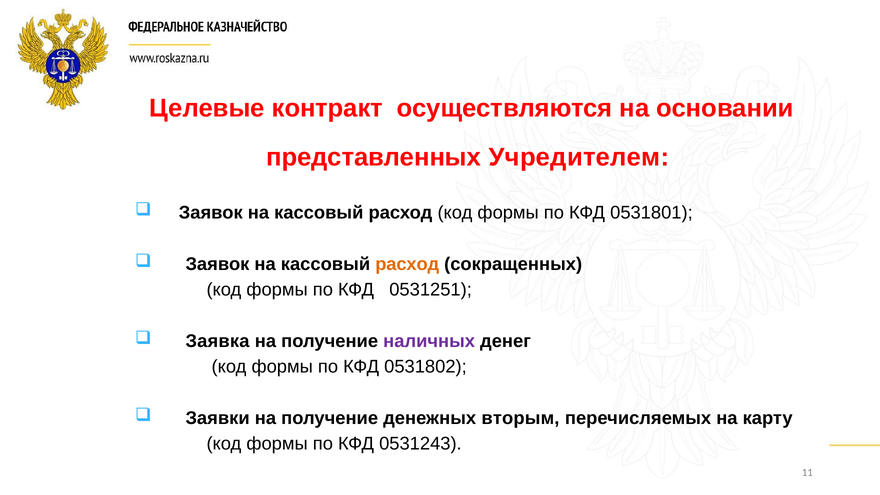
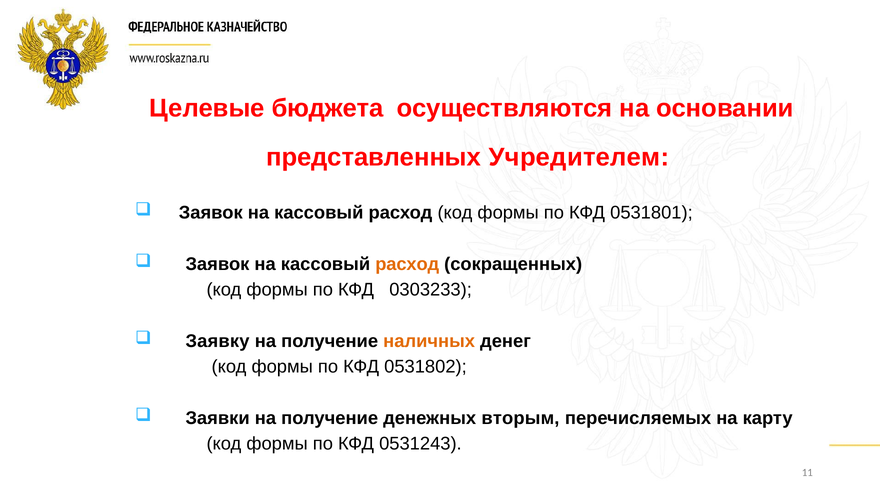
контракт: контракт -> бюджета (327, 108)
0531251: 0531251 -> 0303233 (431, 290)
Заявка: Заявка -> Заявку (218, 341)
наличных colour: purple -> orange (429, 341)
